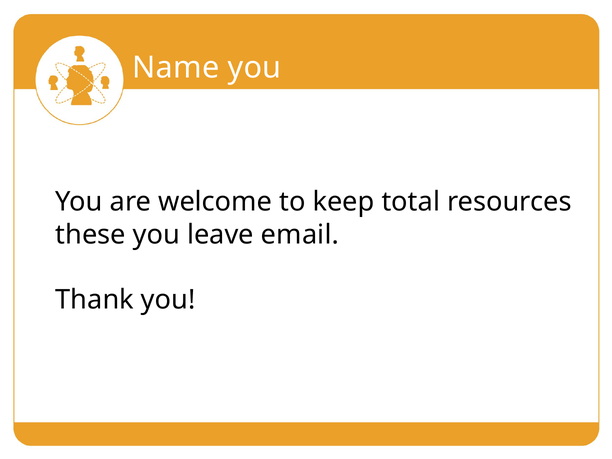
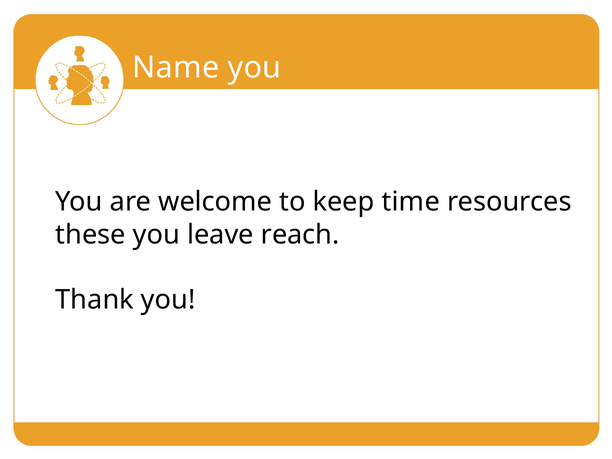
total: total -> time (411, 202)
email: email -> reach (300, 235)
